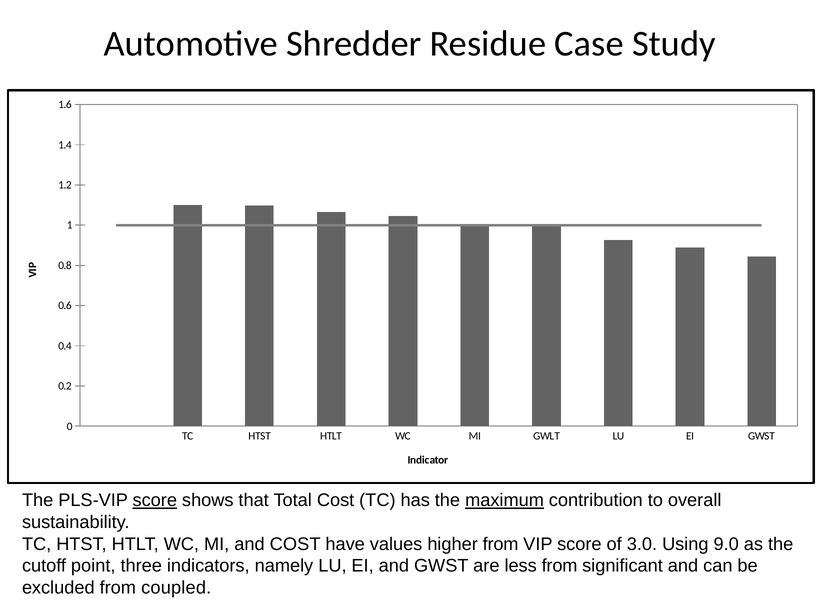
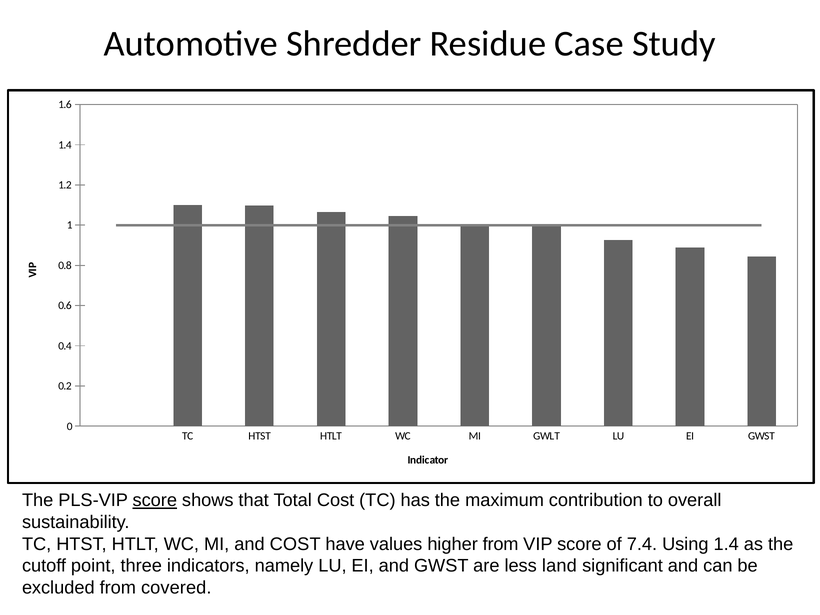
maximum underline: present -> none (505, 500)
3.0: 3.0 -> 7.4 (642, 544)
Using 9.0: 9.0 -> 1.4 (726, 544)
less from: from -> land (559, 566)
coupled: coupled -> covered (176, 588)
